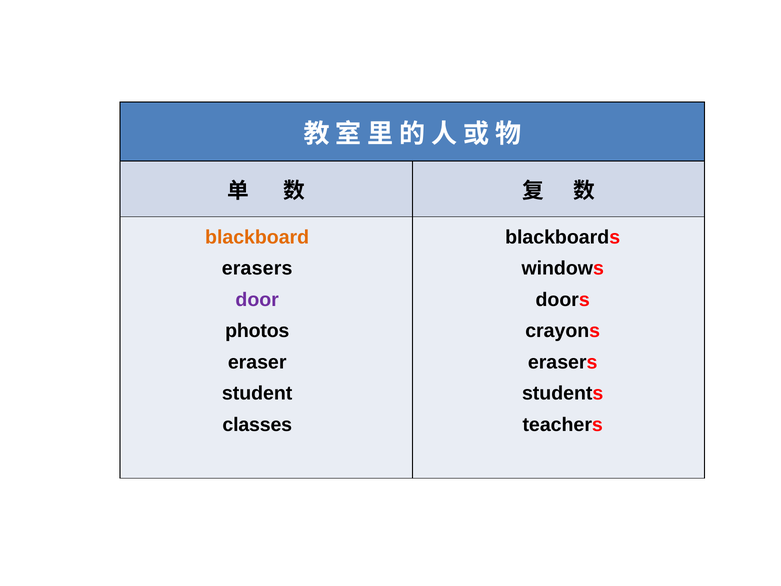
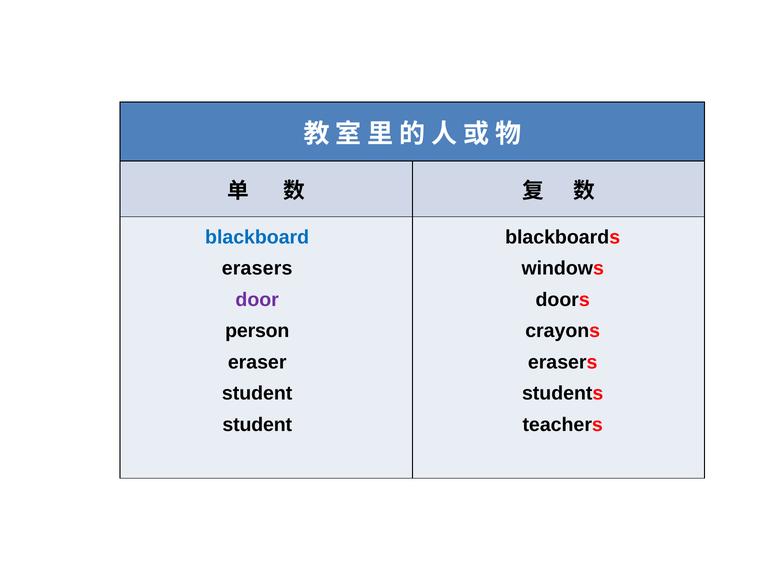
blackboard colour: orange -> blue (257, 237)
photos: photos -> person (257, 331)
classes: classes -> student (257, 424)
